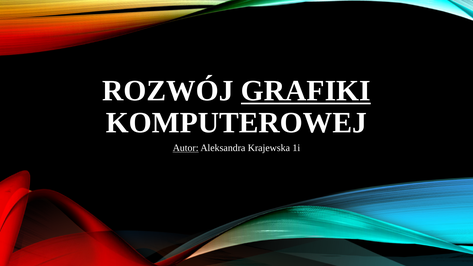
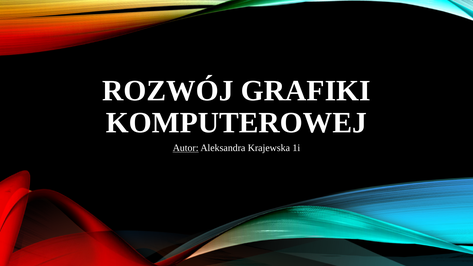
GRAFIKI underline: present -> none (306, 91)
